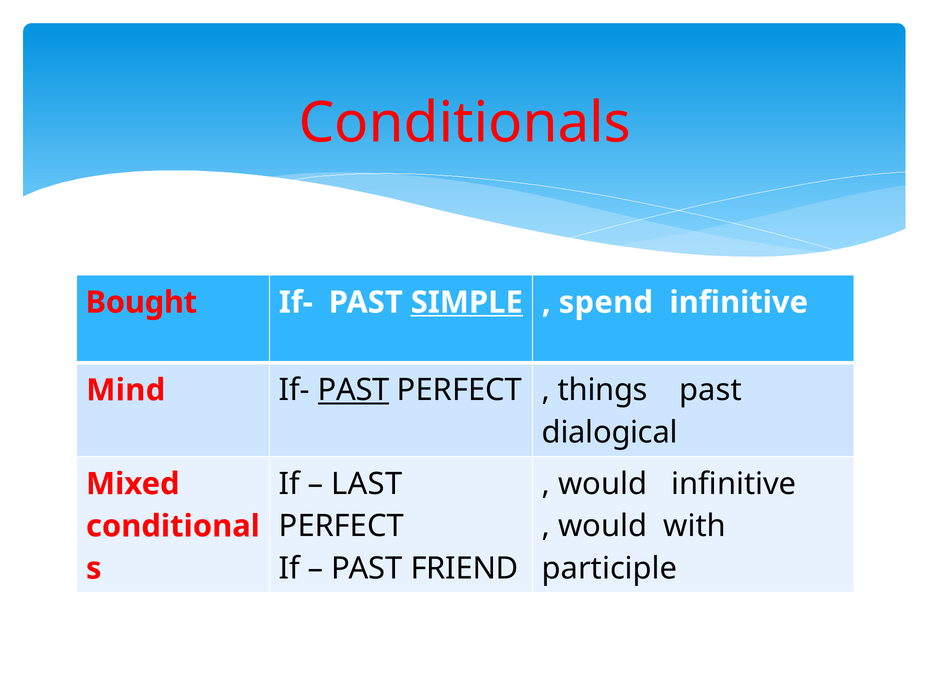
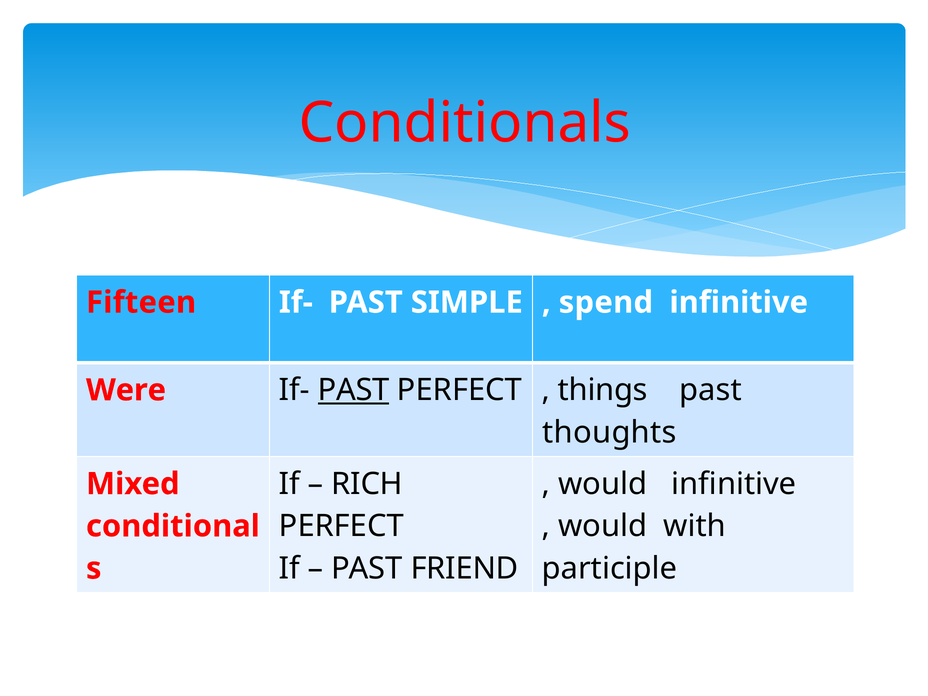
Bought: Bought -> Fifteen (141, 302)
SIMPLE underline: present -> none (467, 302)
Mind: Mind -> Were (126, 390)
dialogical: dialogical -> thoughts (609, 432)
LAST: LAST -> RICH (367, 484)
